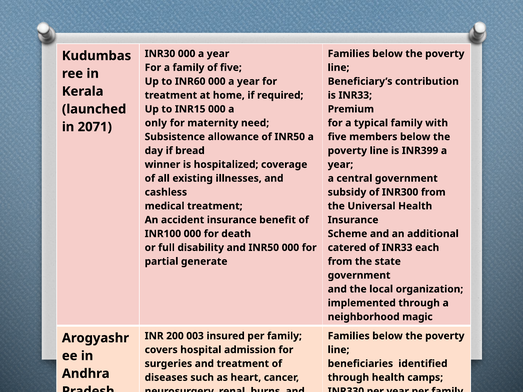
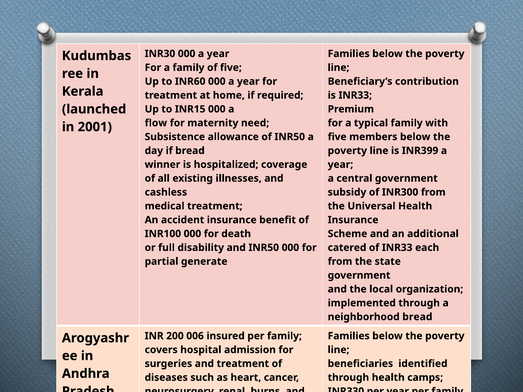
only: only -> flow (156, 123)
2071: 2071 -> 2001 (95, 127)
neighborhood magic: magic -> bread (417, 317)
003: 003 -> 006 (195, 336)
